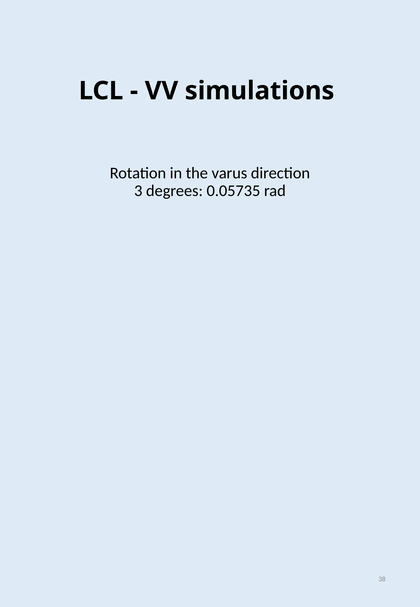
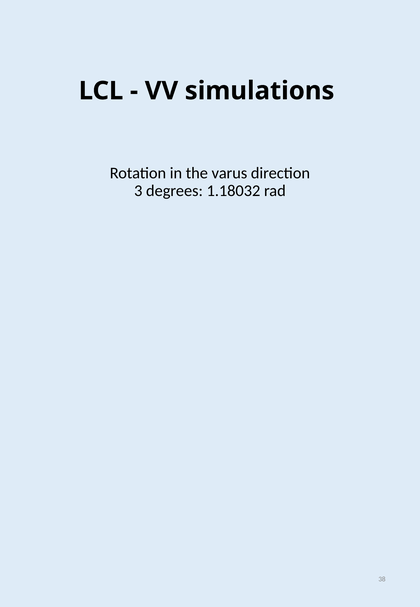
0.05735: 0.05735 -> 1.18032 (233, 191)
